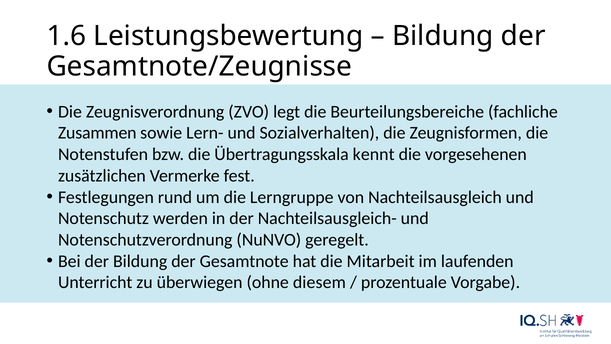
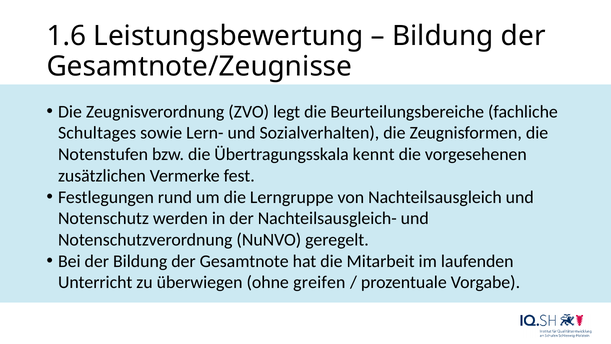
Zusammen: Zusammen -> Schultages (97, 133)
diesem: diesem -> greifen (319, 282)
